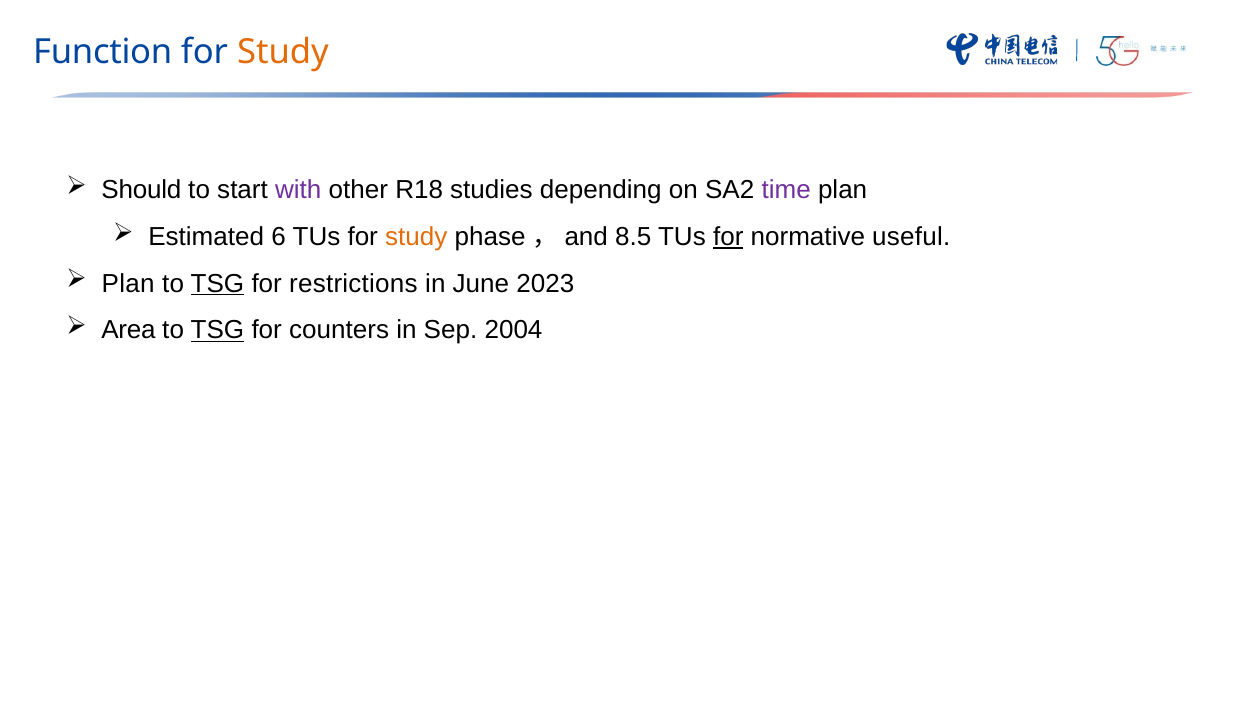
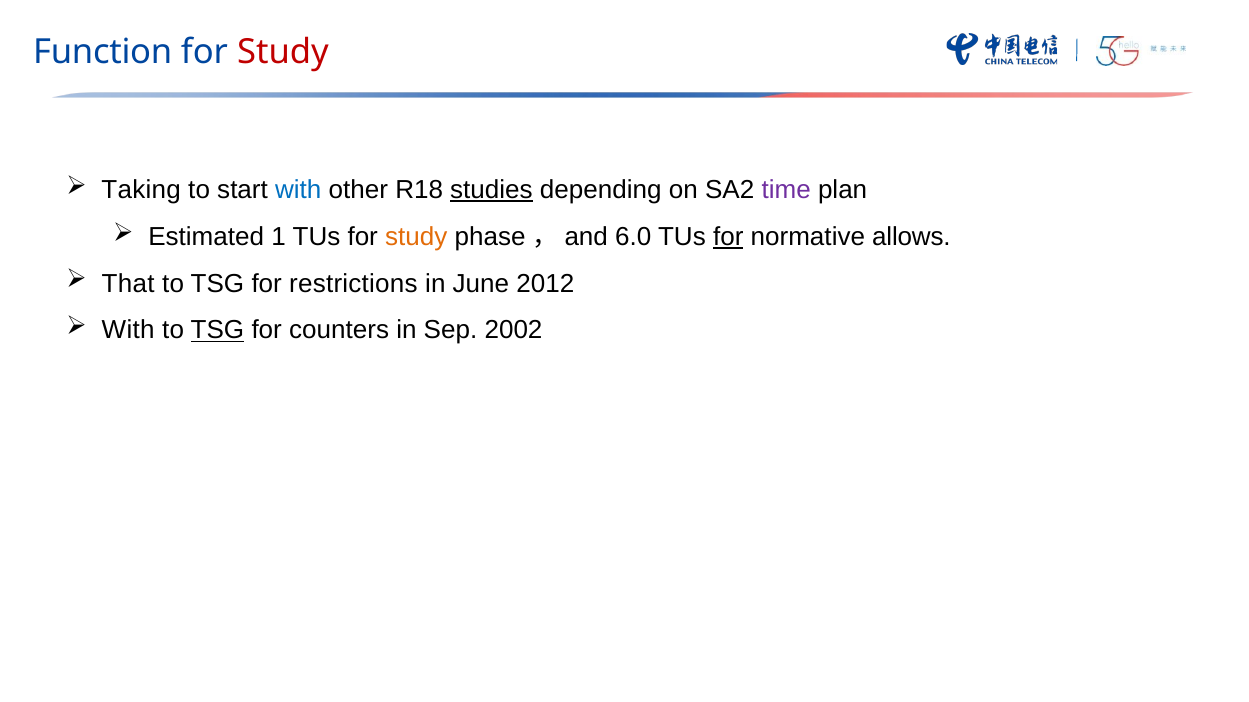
Study colour: orange -> red (283, 52)
Should: Should -> Taking (141, 190)
with colour: purple -> blue (298, 190)
studies underline: none -> present (491, 190)
6: 6 -> 1 (278, 237)
8.5: 8.5 -> 6.0 (633, 237)
useful: useful -> allows (911, 237)
Plan: Plan -> That (128, 284)
TSG underline: present -> none (217, 284)
2023: 2023 -> 2012 (545, 284)
Area: Area -> With (128, 331)
2004: 2004 -> 2002 (514, 331)
